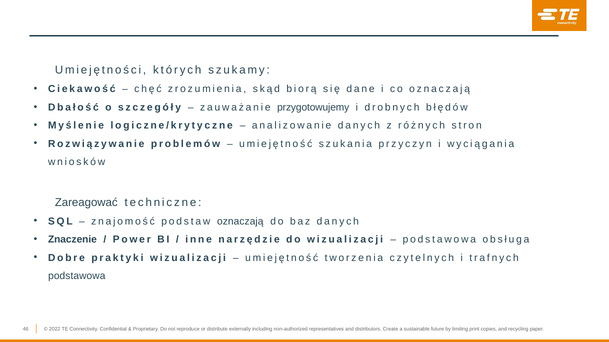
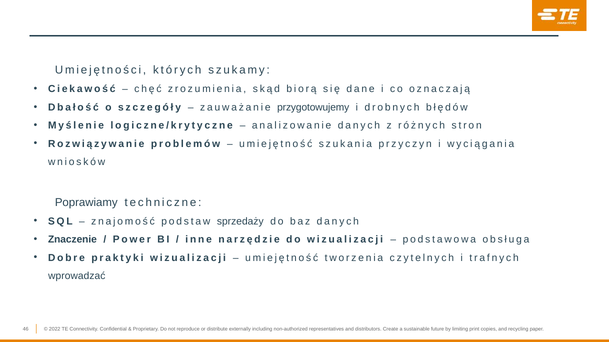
Zareagować: Zareagować -> Poprawiamy (86, 203)
podstaw oznaczają: oznaczają -> sprzedaży (240, 222)
podstawowa: podstawowa -> wprowadzać (77, 276)
